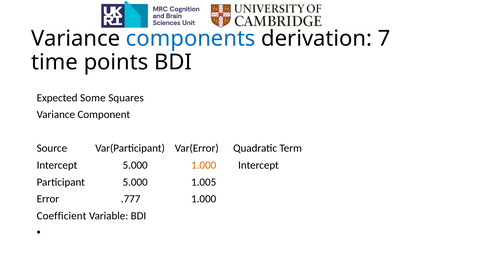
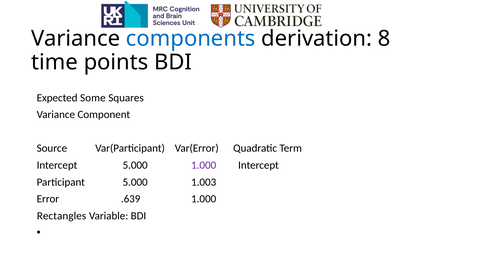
7: 7 -> 8 (384, 39)
1.000 colour: orange -> purple (204, 166)
1.005: 1.005 -> 1.003 (204, 183)
.777: .777 -> .639 (131, 199)
Coefficient: Coefficient -> Rectangles (62, 216)
